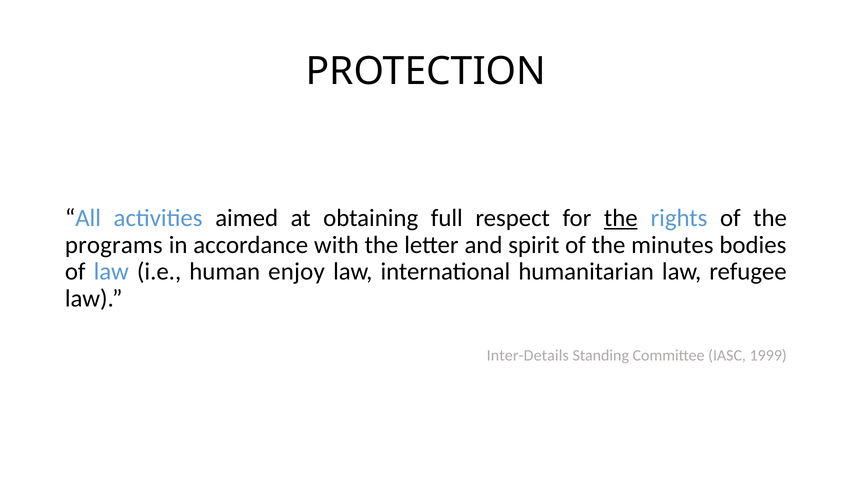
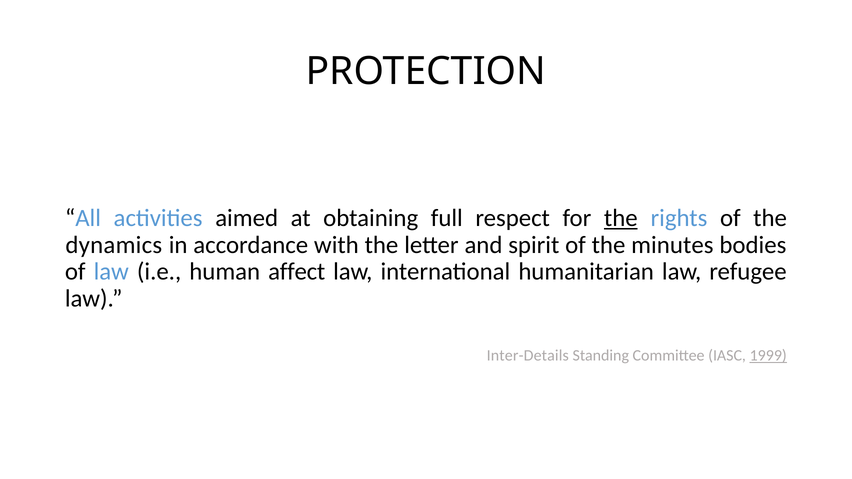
programs: programs -> dynamics (114, 245)
enjoy: enjoy -> affect (297, 272)
1999 underline: none -> present (768, 356)
